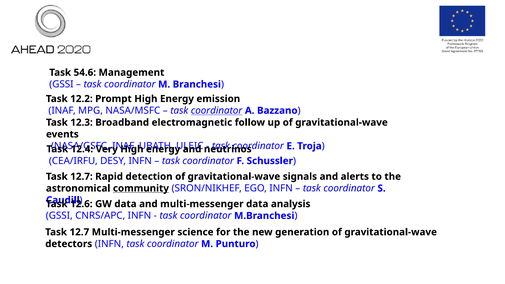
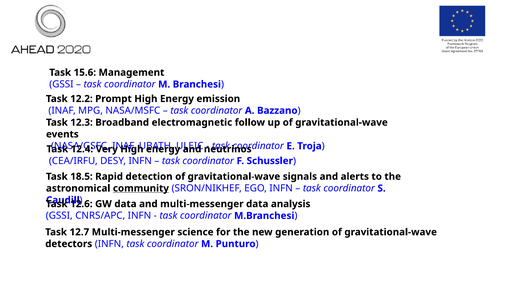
54.6: 54.6 -> 15.6 (85, 73)
coordinator underline: present -> none (217, 111)
12.7: 12.7 -> 18.5 (81, 177)
